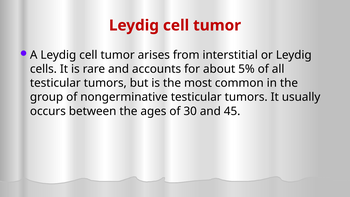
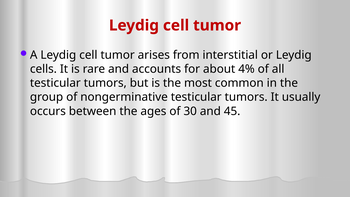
5%: 5% -> 4% (246, 69)
